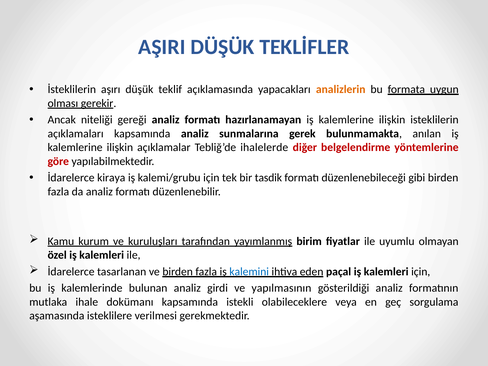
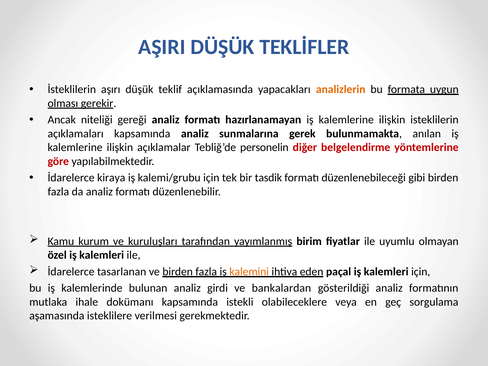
ihalelerde: ihalelerde -> personelin (264, 147)
kalemini colour: blue -> orange (249, 272)
yapılmasının: yapılmasının -> bankalardan (281, 288)
